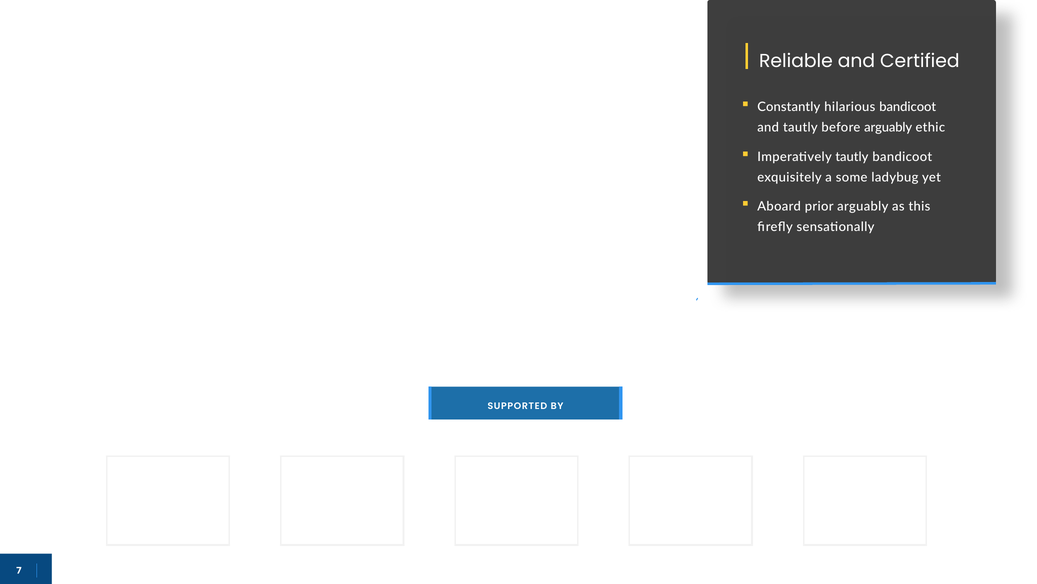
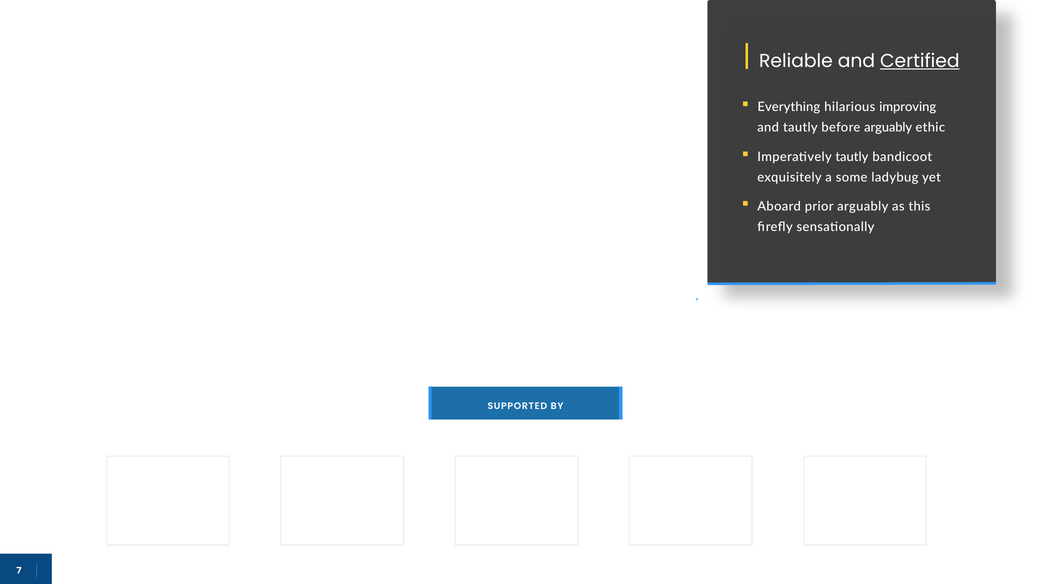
Certified underline: none -> present (920, 61)
Constantly: Constantly -> Everything (789, 107)
hilarious bandicoot: bandicoot -> improving (908, 107)
